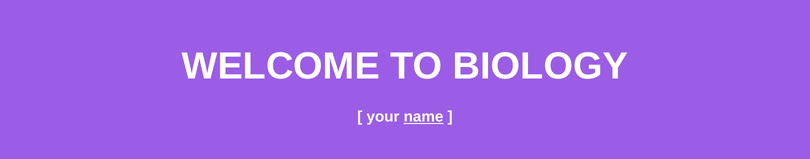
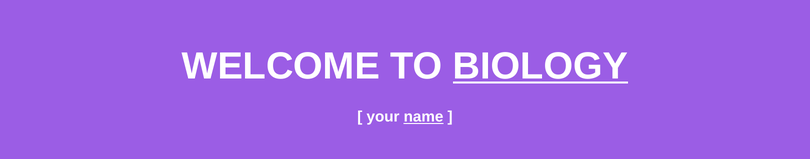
BIOLOGY underline: none -> present (540, 66)
